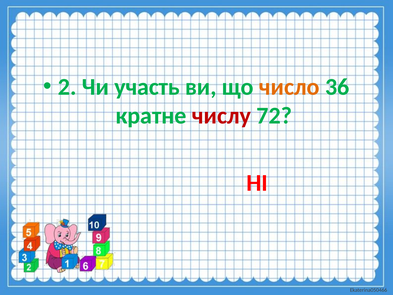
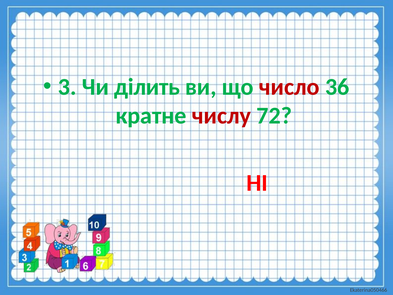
2: 2 -> 3 (67, 87)
участь: участь -> ділить (147, 87)
число colour: orange -> red (289, 87)
